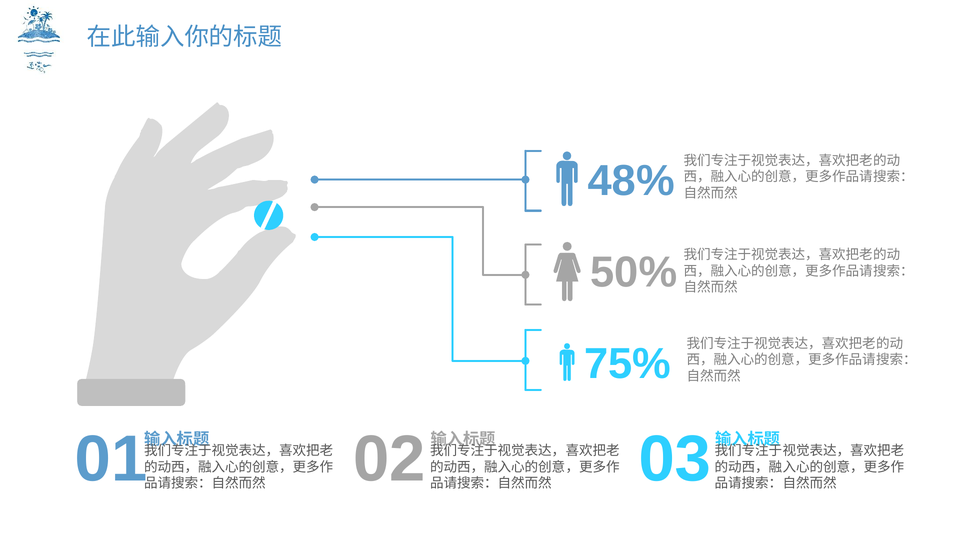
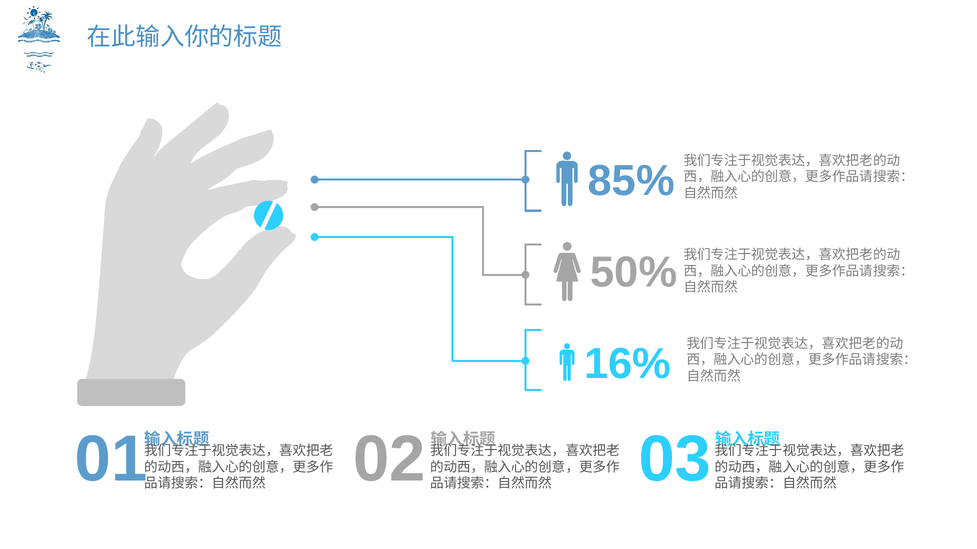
48%: 48% -> 85% (631, 181)
75%: 75% -> 16% (628, 364)
